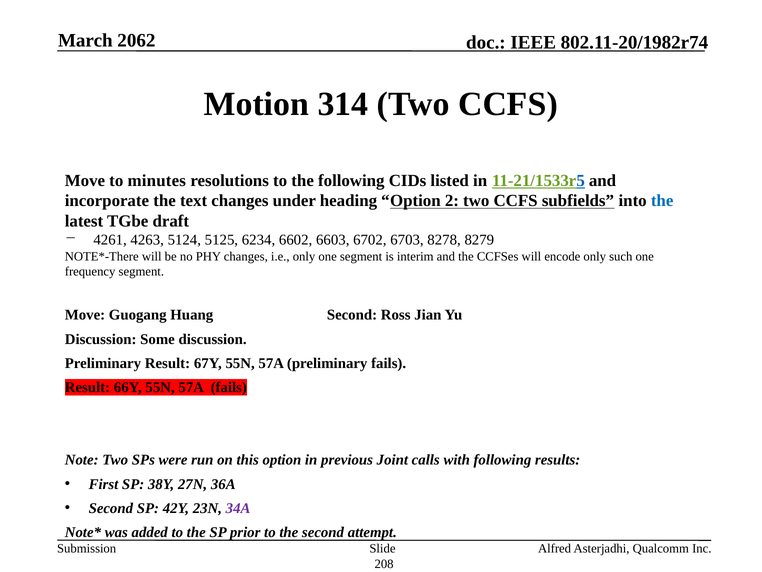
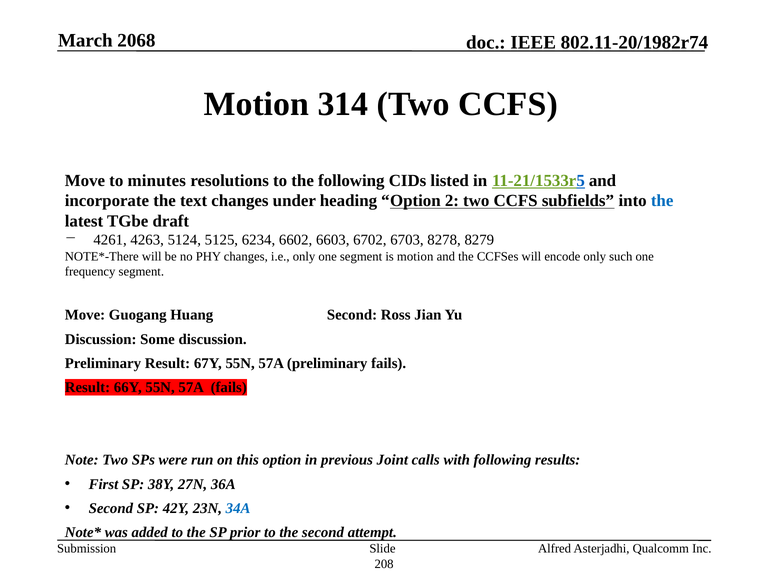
2062: 2062 -> 2068 (136, 40)
is interim: interim -> motion (415, 256)
34A colour: purple -> blue (238, 508)
